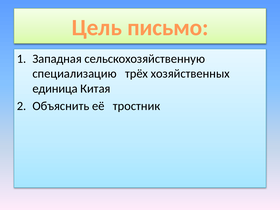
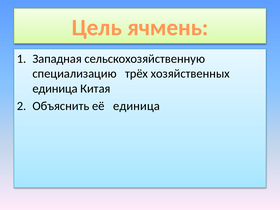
письмо: письмо -> ячмень (168, 28)
её тростник: тростник -> единица (136, 106)
